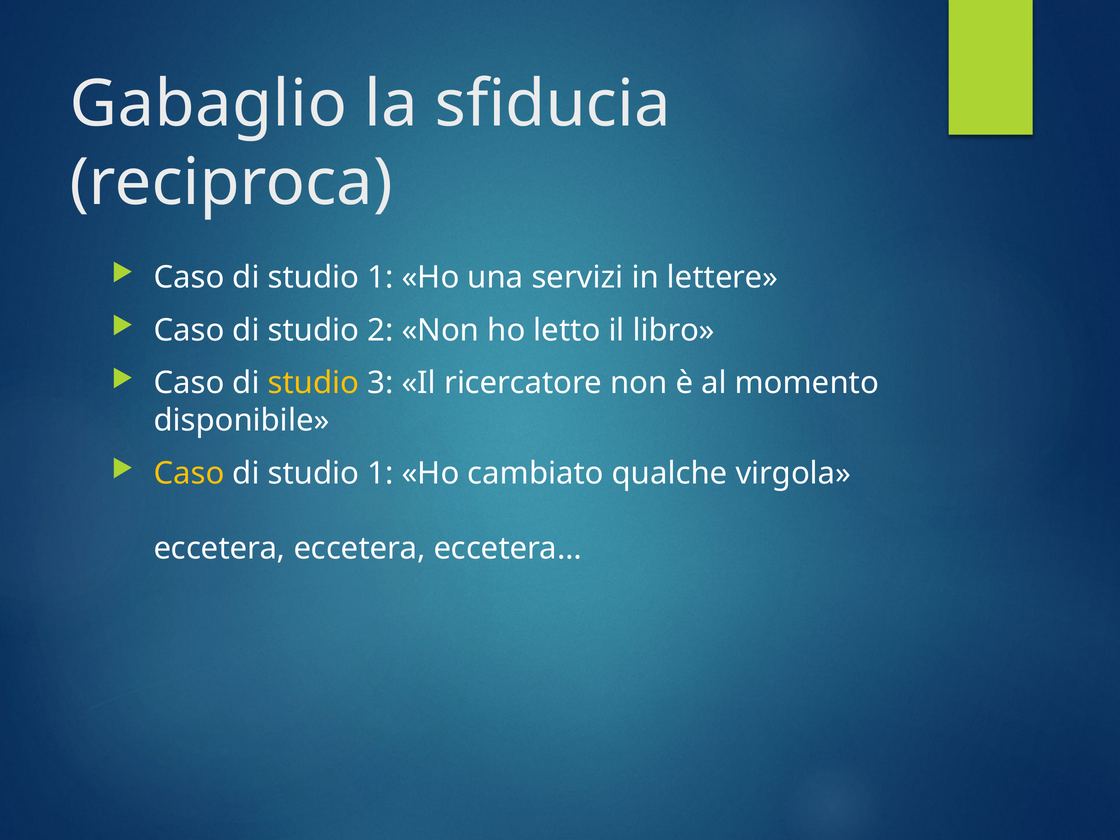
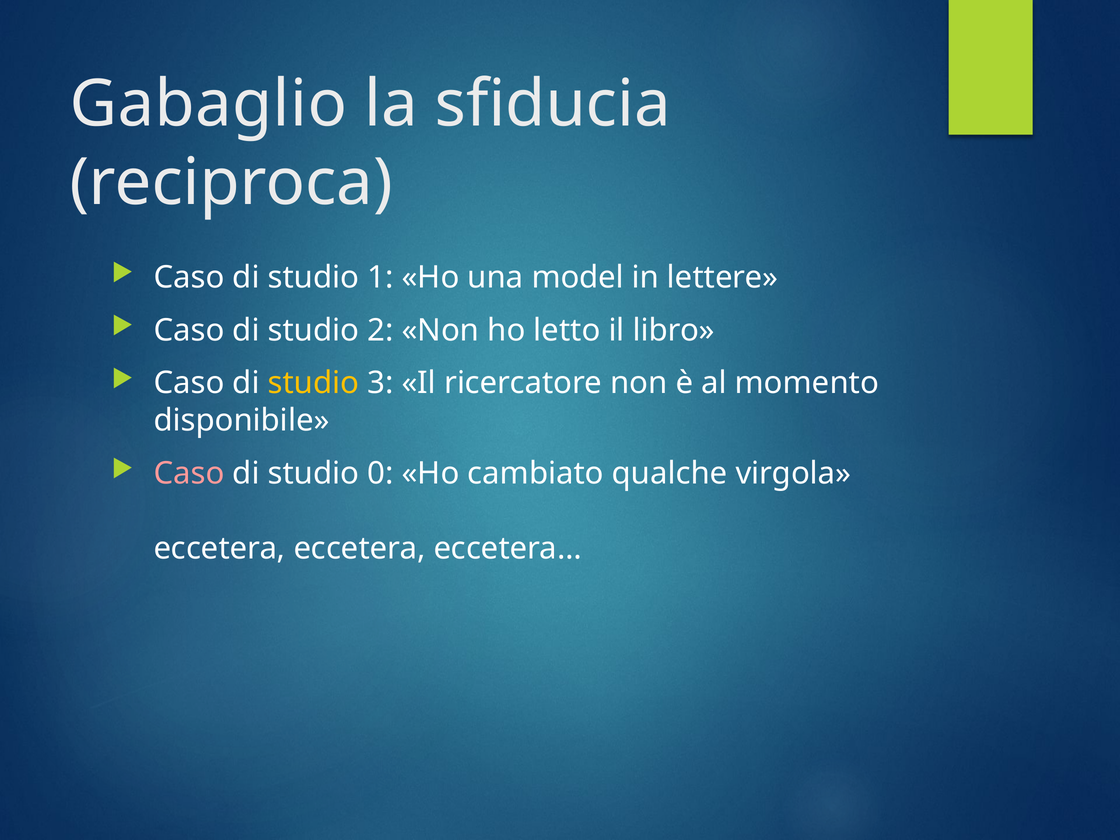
servizi: servizi -> model (578, 277)
Caso colour: yellow -> pink (189, 473)
1: 1 -> 0 (380, 473)
